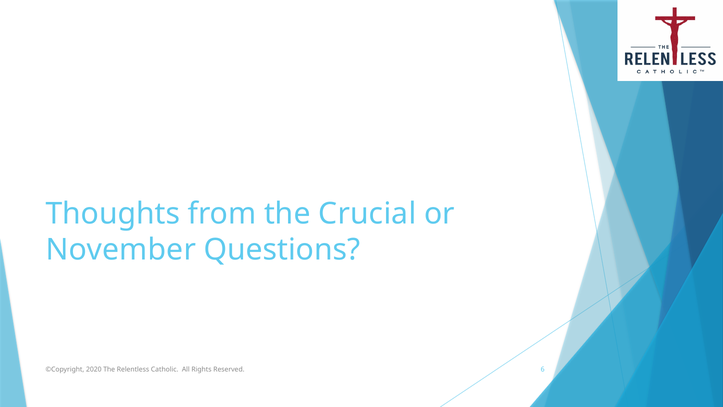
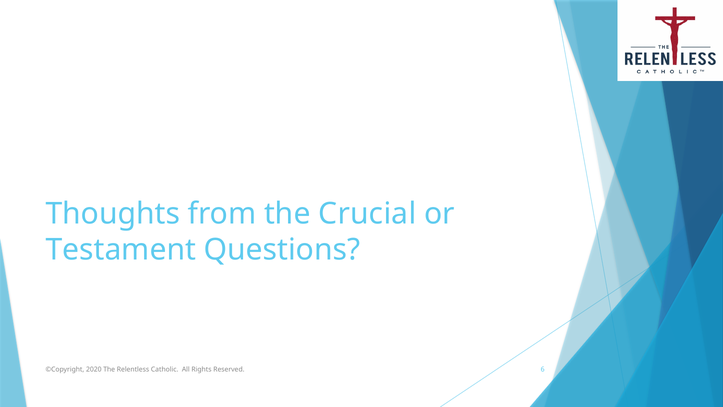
November: November -> Testament (121, 250)
